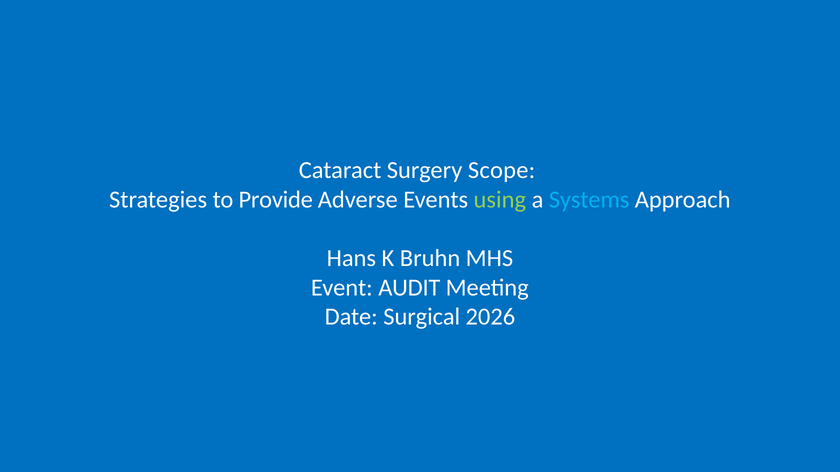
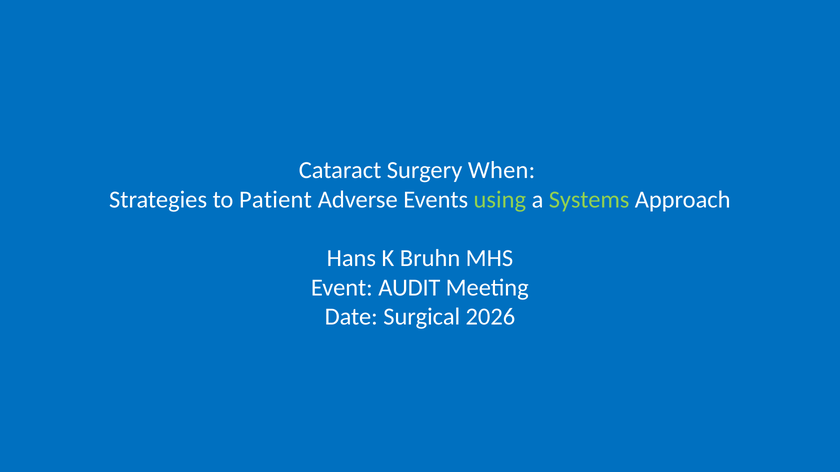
Scope: Scope -> When (502, 170)
Provide: Provide -> Patient (275, 200)
Systems colour: light blue -> light green (589, 200)
